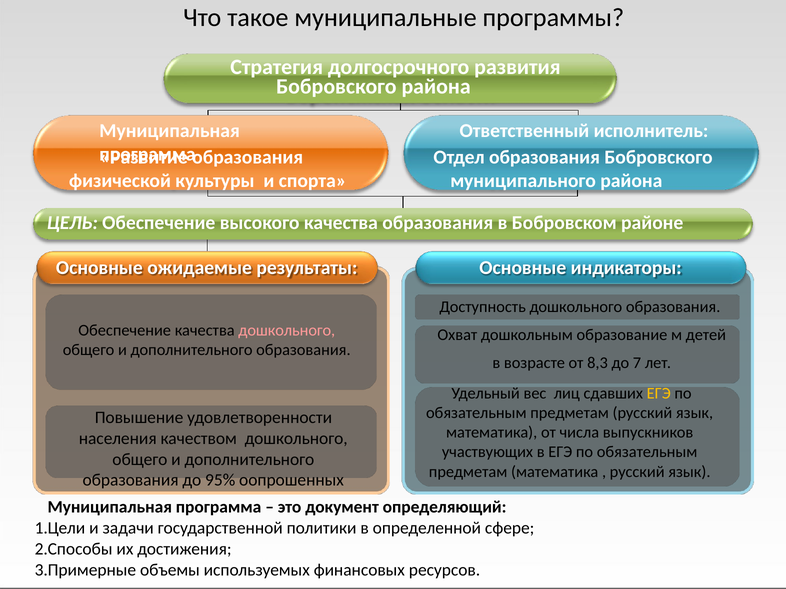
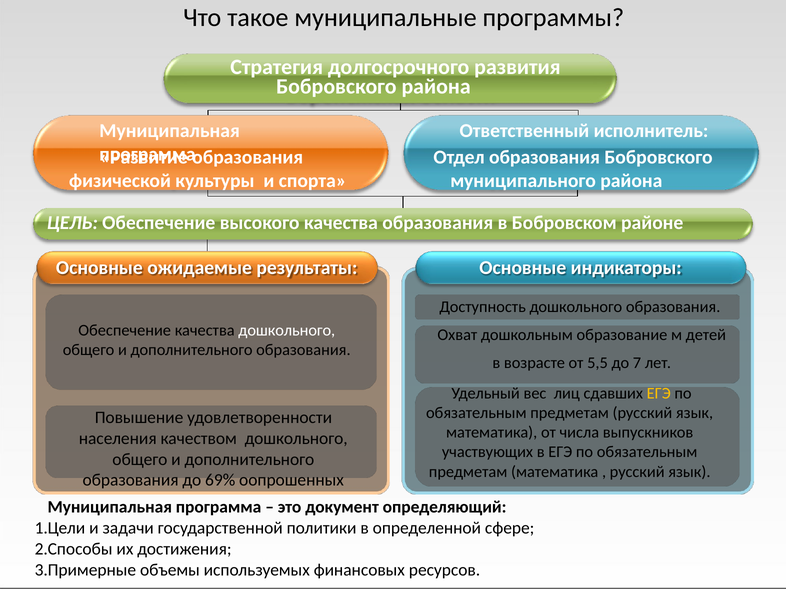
дошкольного colour: pink -> white (287, 331)
8,3: 8,3 -> 5,5 (598, 363)
95%: 95% -> 69% (220, 481)
